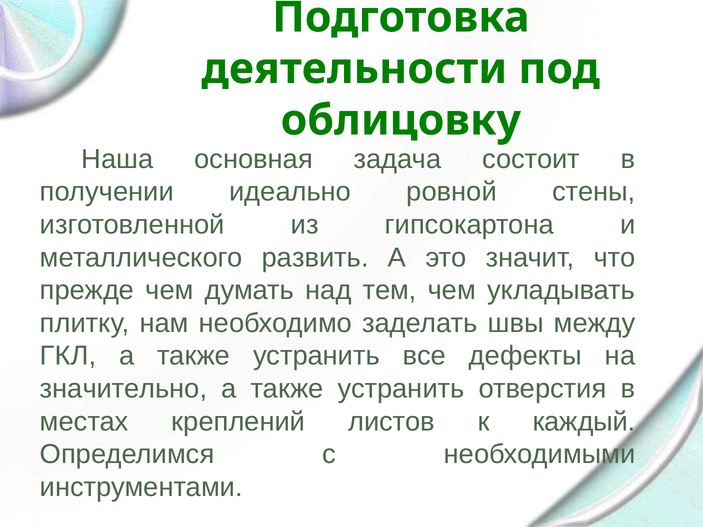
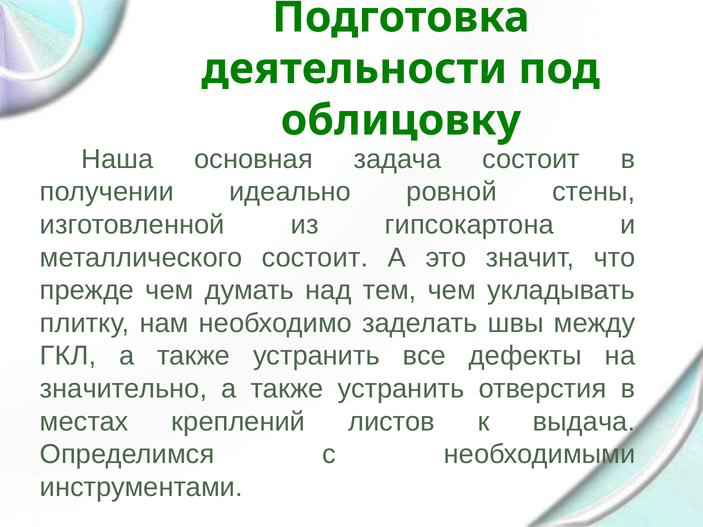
металлического развить: развить -> состоит (315, 258)
каждый: каждый -> выдача (584, 422)
